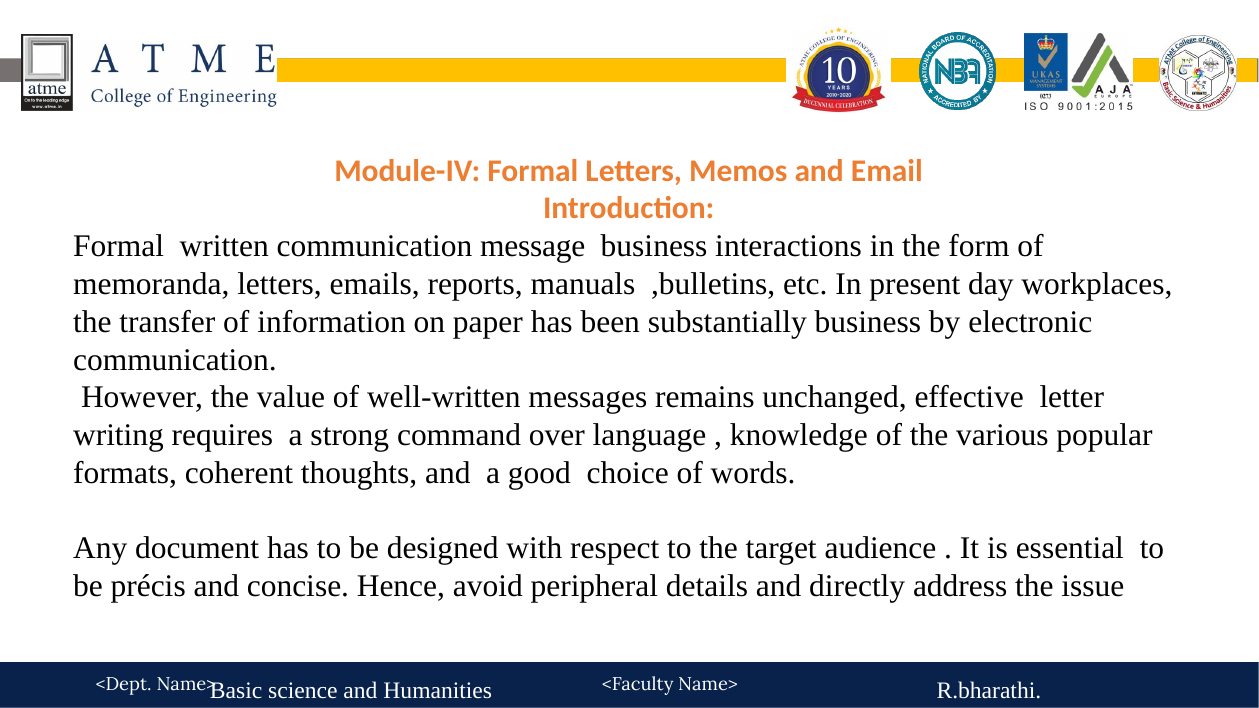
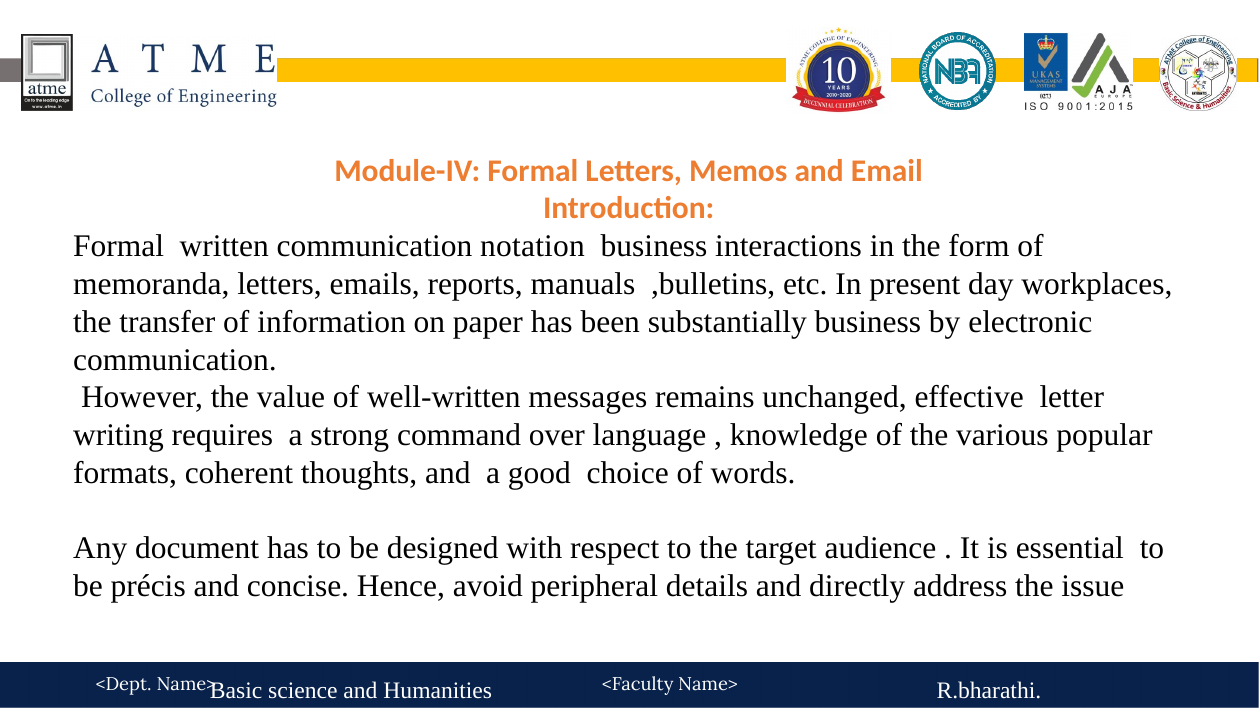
message: message -> notation (533, 246)
